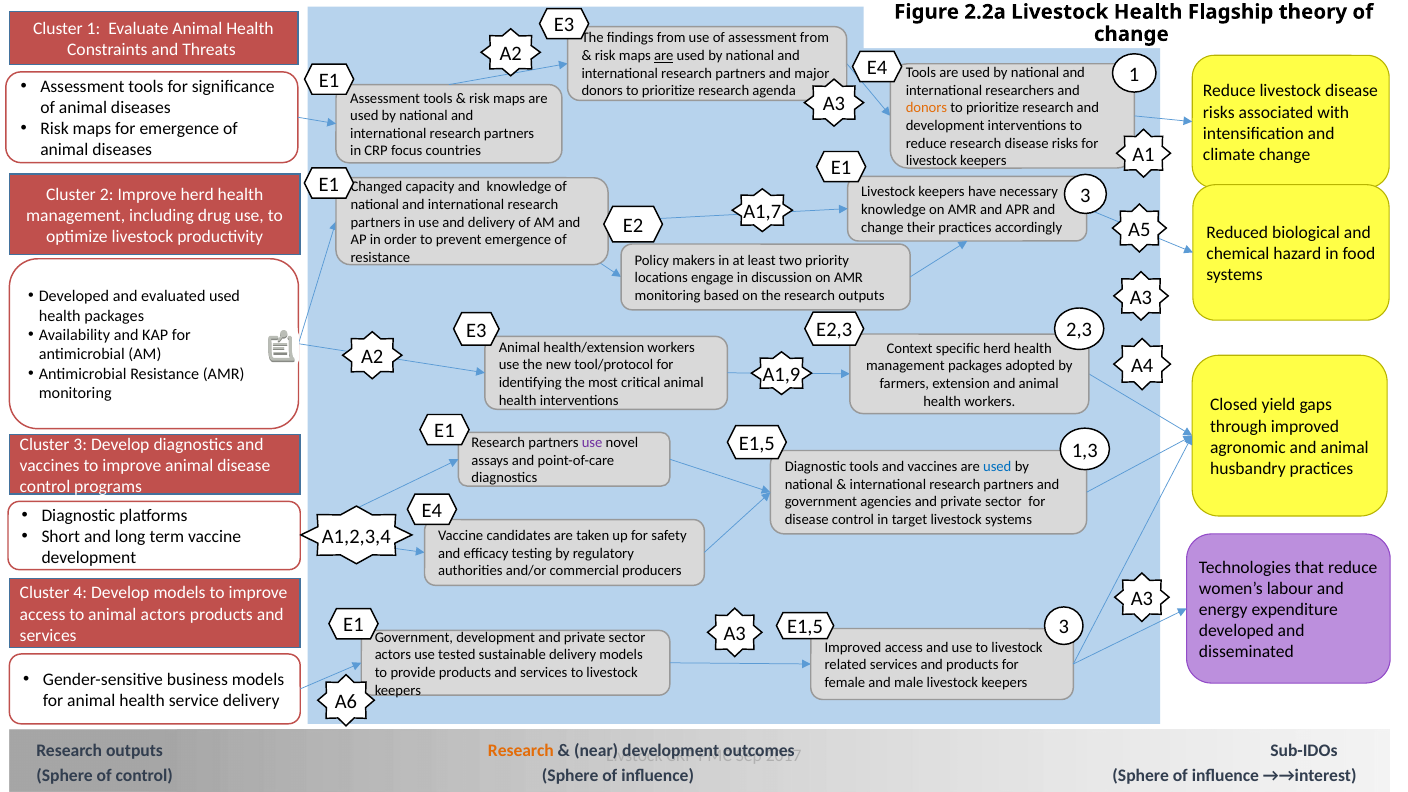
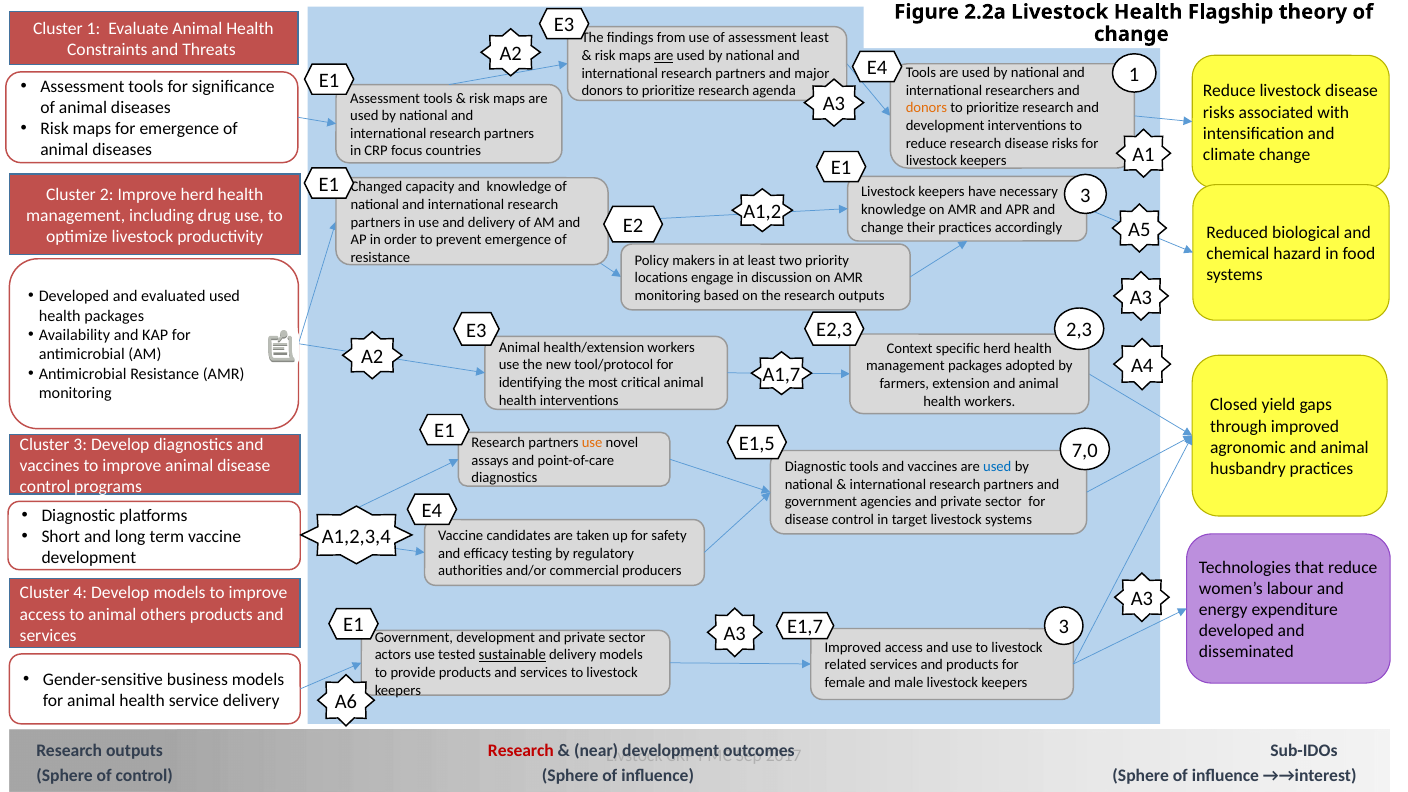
assessment from: from -> least (814, 38)
A1,7: A1,7 -> A1,2 (762, 212)
A1,9: A1,9 -> A1,7 (781, 375)
use colour: purple -> orange (592, 443)
1,3: 1,3 -> 7,0 (1085, 450)
animal actors: actors -> others (163, 614)
E1,5: E1,5 -> E1,7 (805, 627)
sustainable underline: none -> present (512, 655)
Research colour: orange -> red (521, 751)
